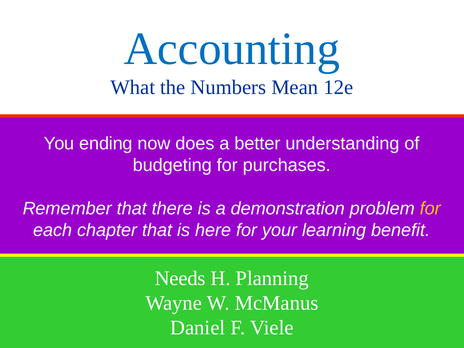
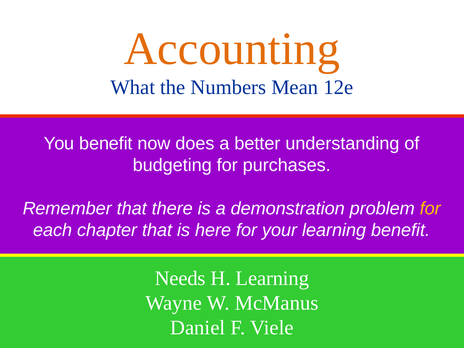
Accounting colour: blue -> orange (232, 49)
You ending: ending -> benefit (106, 144)
H Planning: Planning -> Learning (272, 278)
